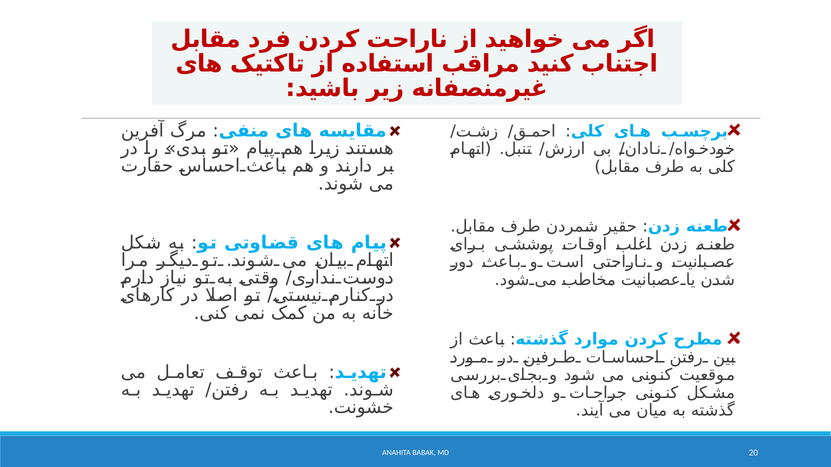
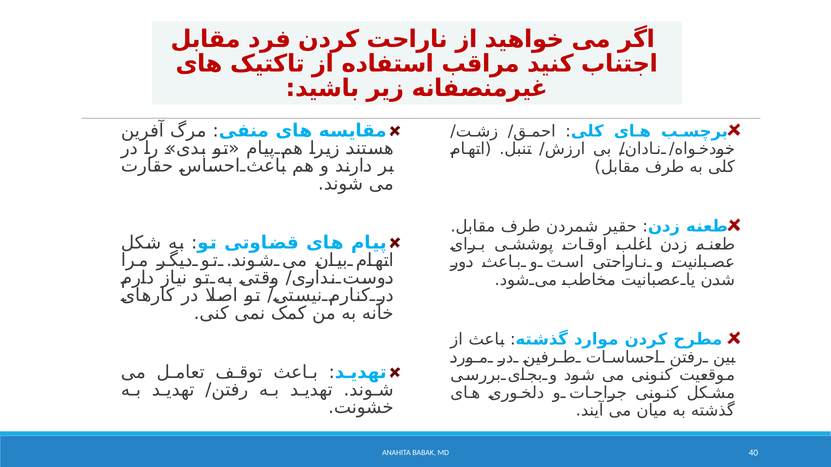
20: 20 -> 40 (753, 453)
